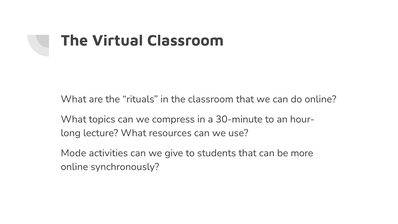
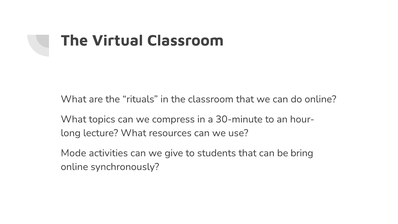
more: more -> bring (302, 153)
